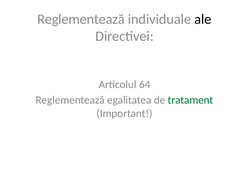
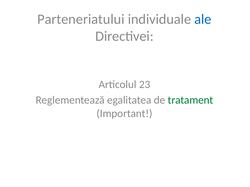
Reglementează: Reglementează -> Parteneriatului (81, 19)
ale colour: black -> blue (203, 19)
64: 64 -> 23 (145, 85)
